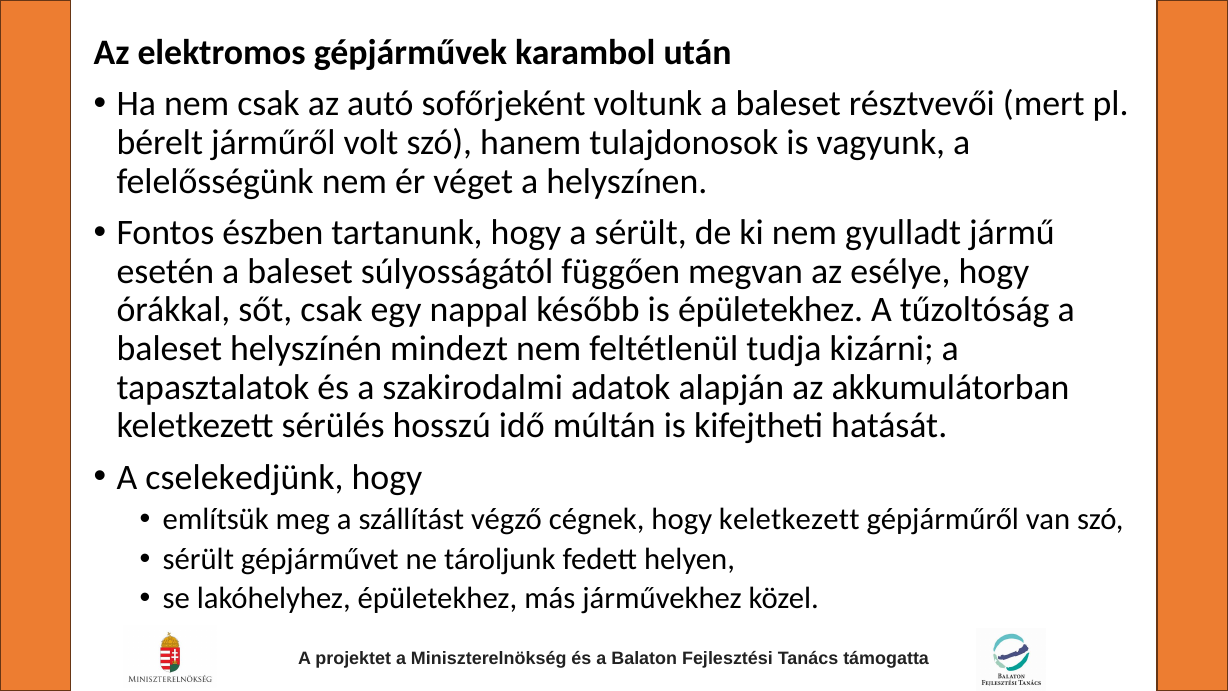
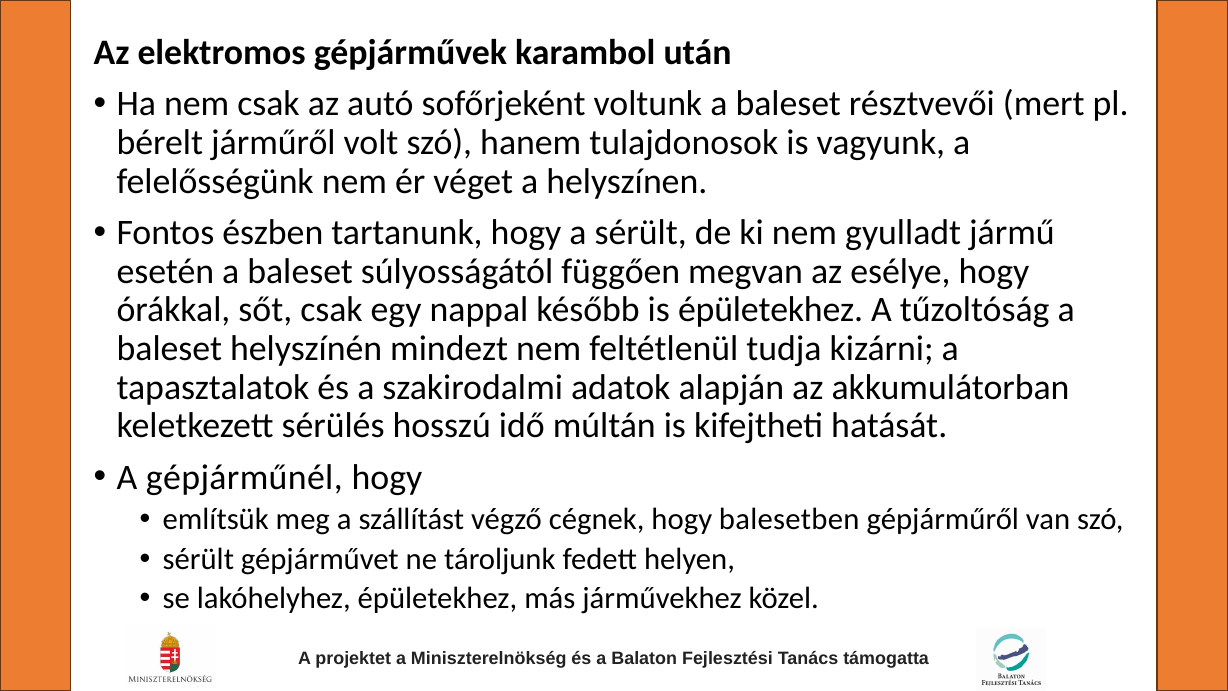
cselekedjünk: cselekedjünk -> gépjárműnél (244, 477)
hogy keletkezett: keletkezett -> balesetben (789, 520)
